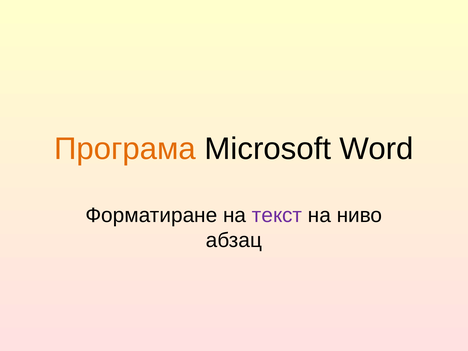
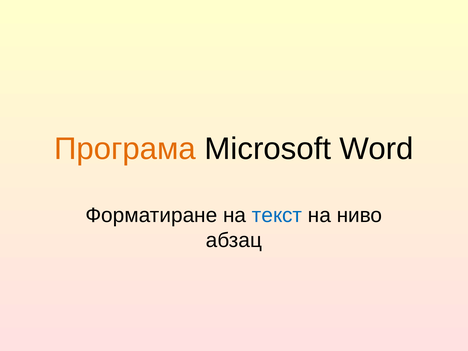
текст colour: purple -> blue (277, 215)
